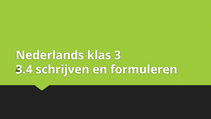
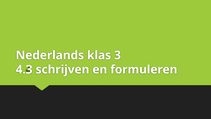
3.4: 3.4 -> 4.3 (24, 69)
